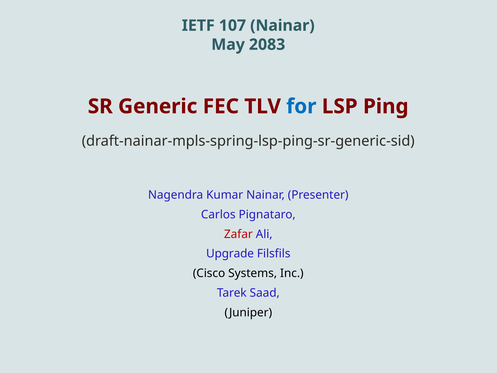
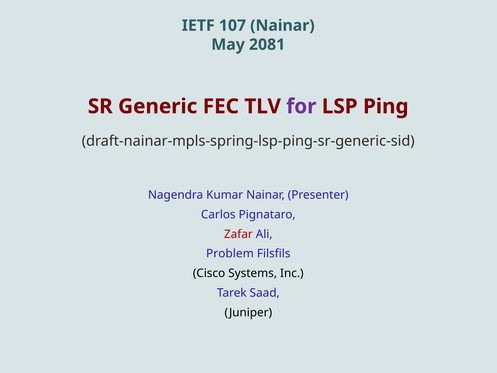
2083: 2083 -> 2081 (267, 45)
for colour: blue -> purple (301, 106)
Upgrade: Upgrade -> Problem (230, 254)
